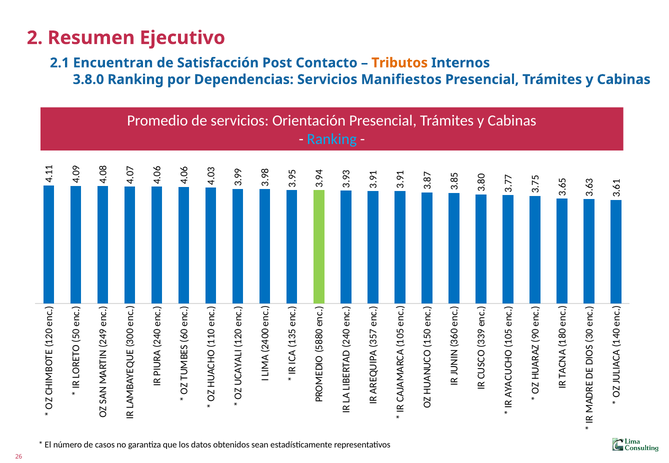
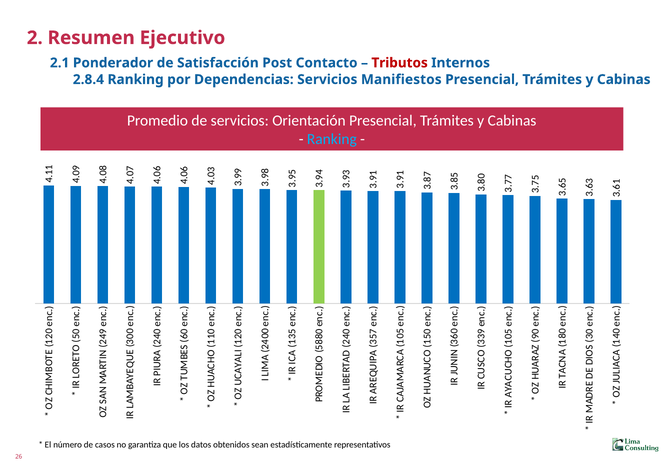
Encuentran: Encuentran -> Ponderador (113, 63)
Tributos colour: orange -> red (400, 63)
3.8.0: 3.8.0 -> 2.8.4 (88, 80)
